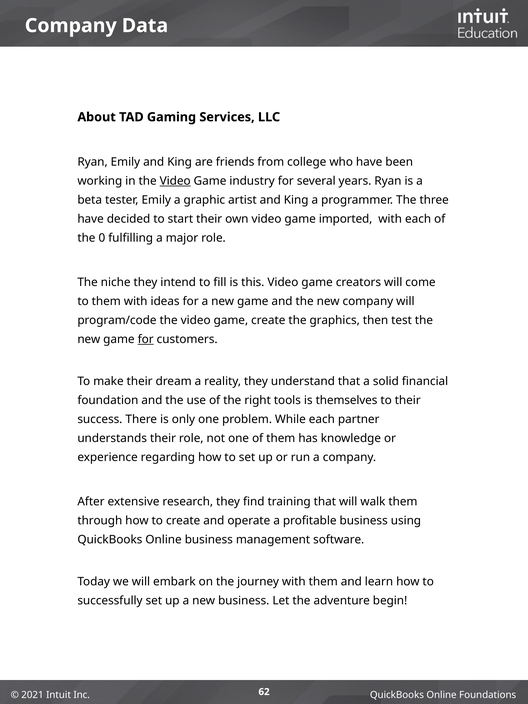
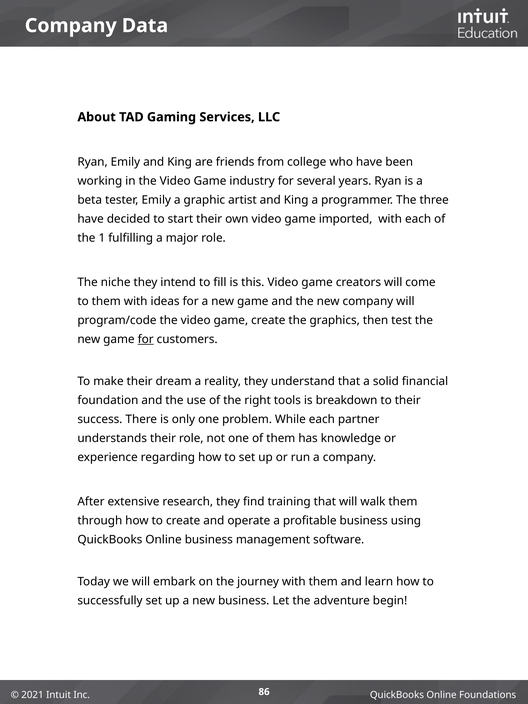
Video underline: present -> none (175, 181)
0: 0 -> 1 (102, 238)
themselves: themselves -> breakdown (347, 400)
62: 62 -> 86 (264, 692)
